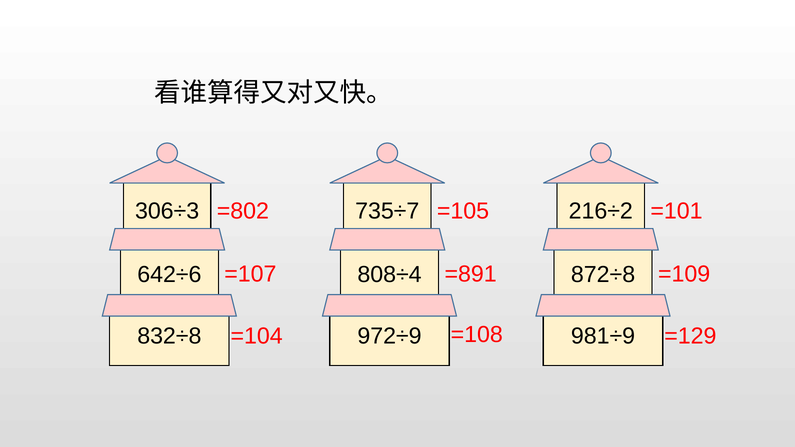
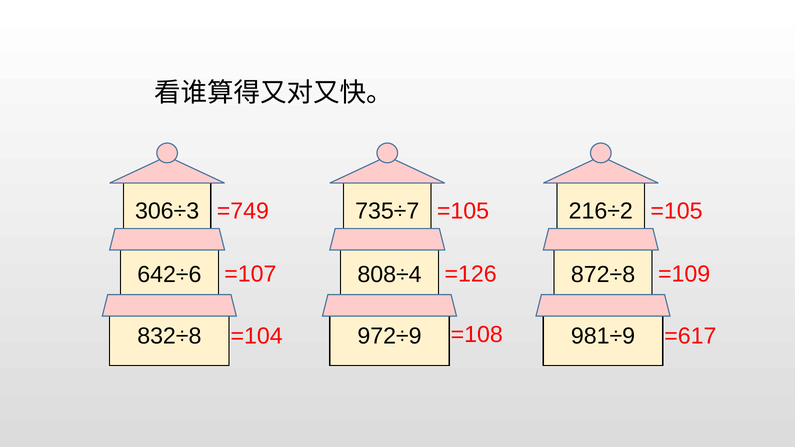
=802: =802 -> =749 (243, 211)
=101: =101 -> =105 (676, 211)
=891: =891 -> =126 (471, 274)
=129: =129 -> =617 (690, 336)
